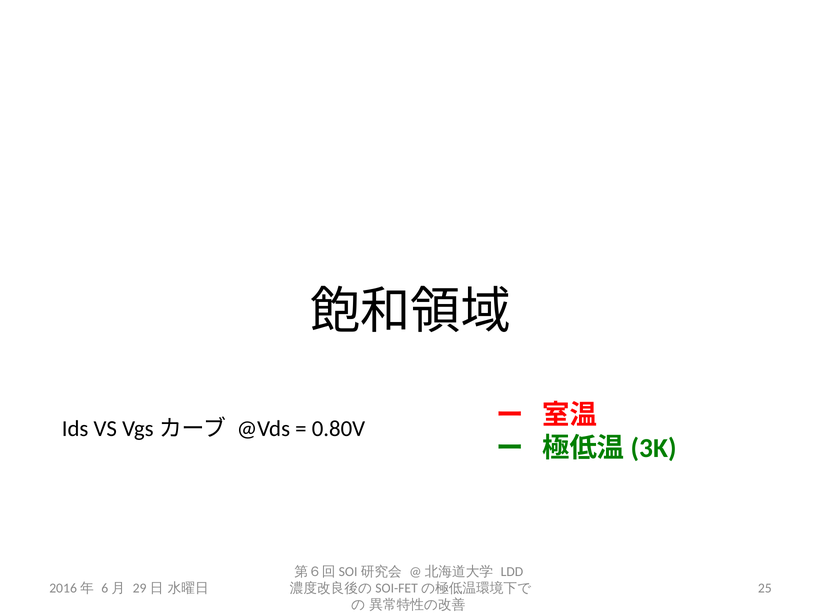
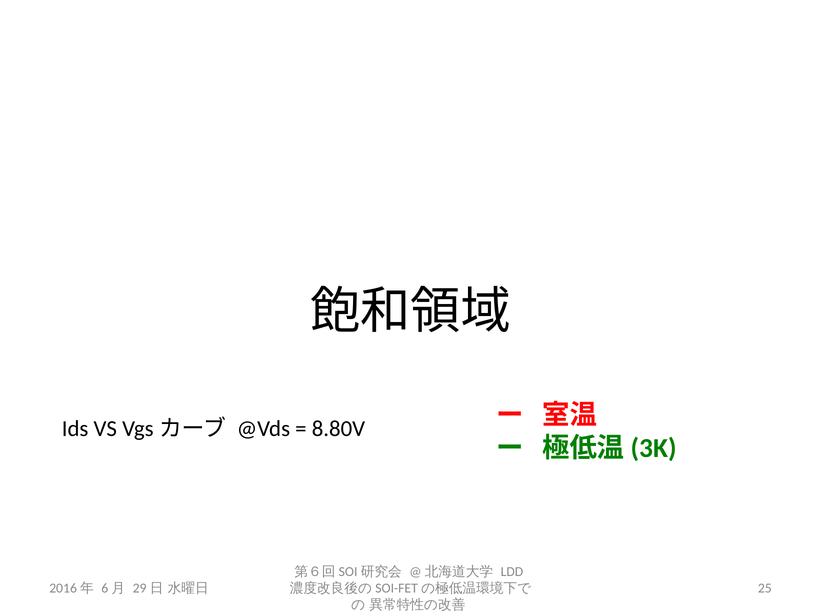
0.80V: 0.80V -> 8.80V (338, 428)
